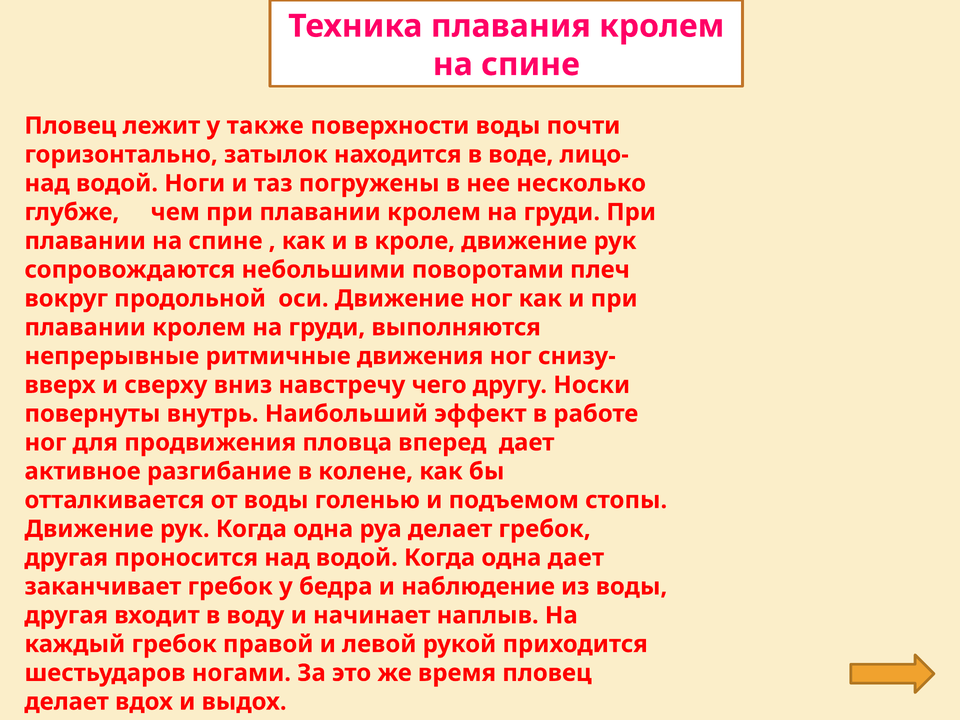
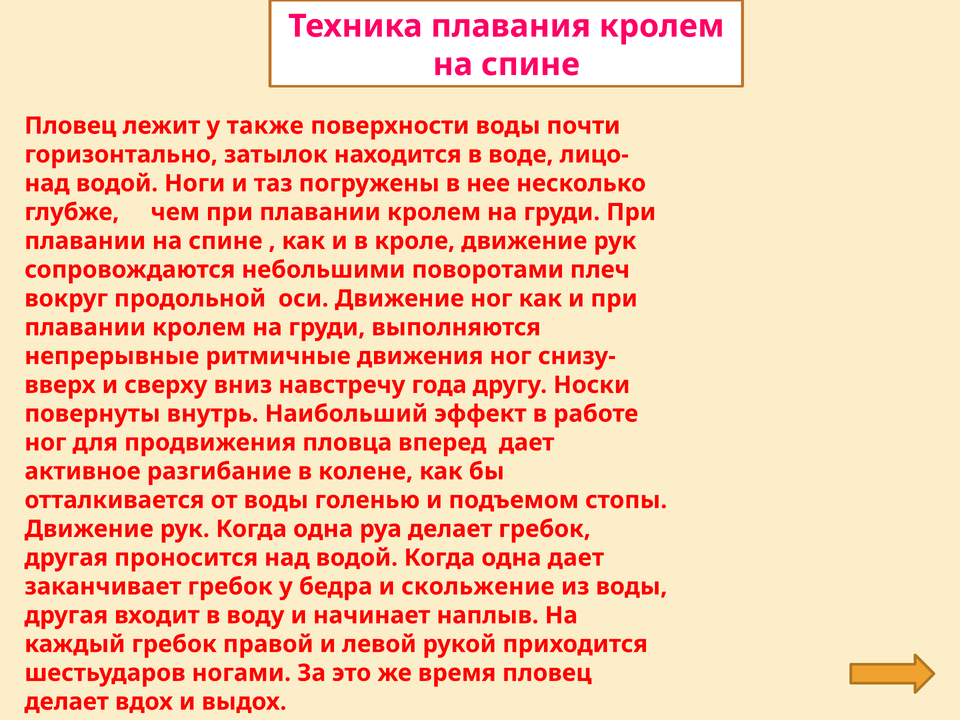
чего: чего -> года (439, 385)
наблюдение: наблюдение -> скольжение (478, 587)
